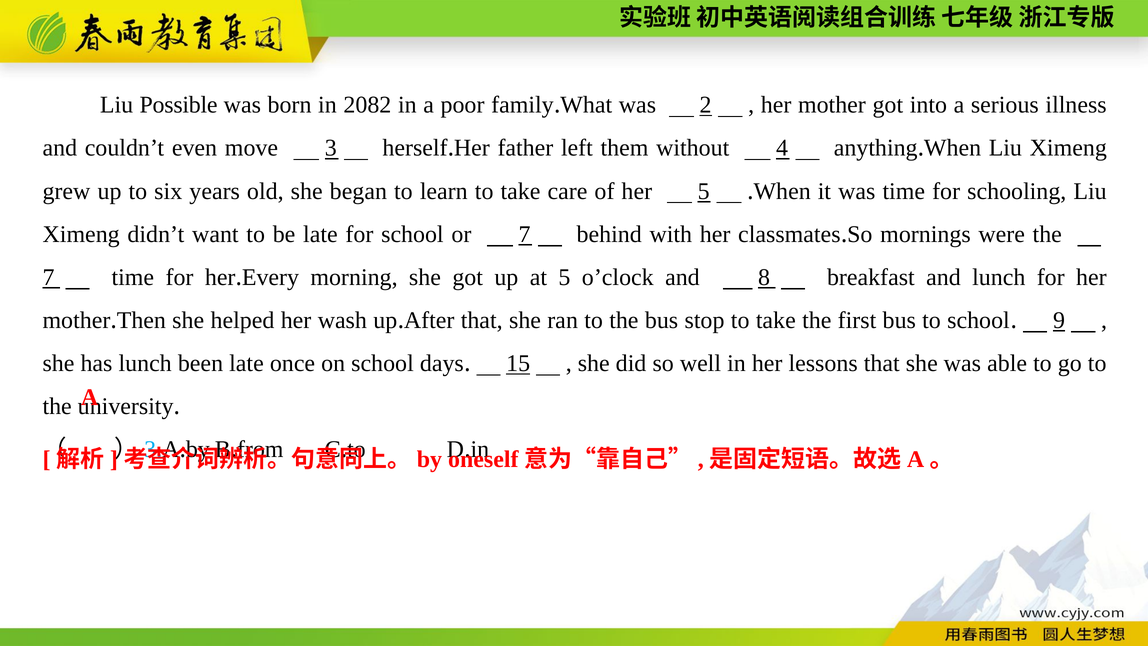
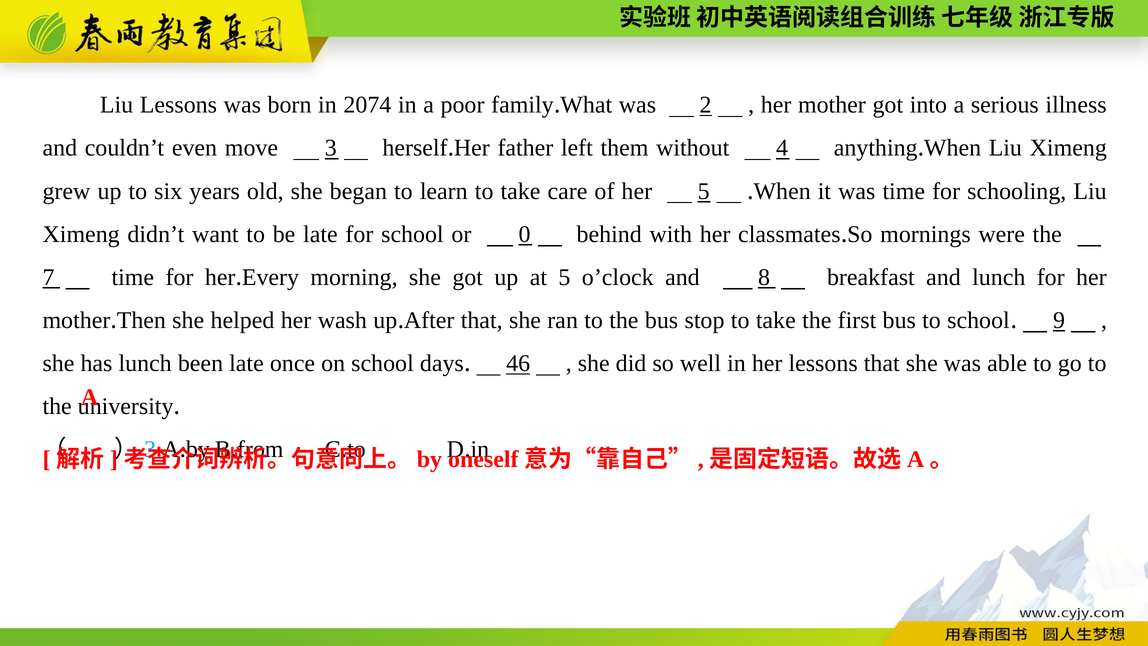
Liu Possible: Possible -> Lessons (178, 105)
2082: 2082 -> 2074 (367, 105)
or 7: 7 -> 0 (525, 234)
15: 15 -> 46 (518, 363)
